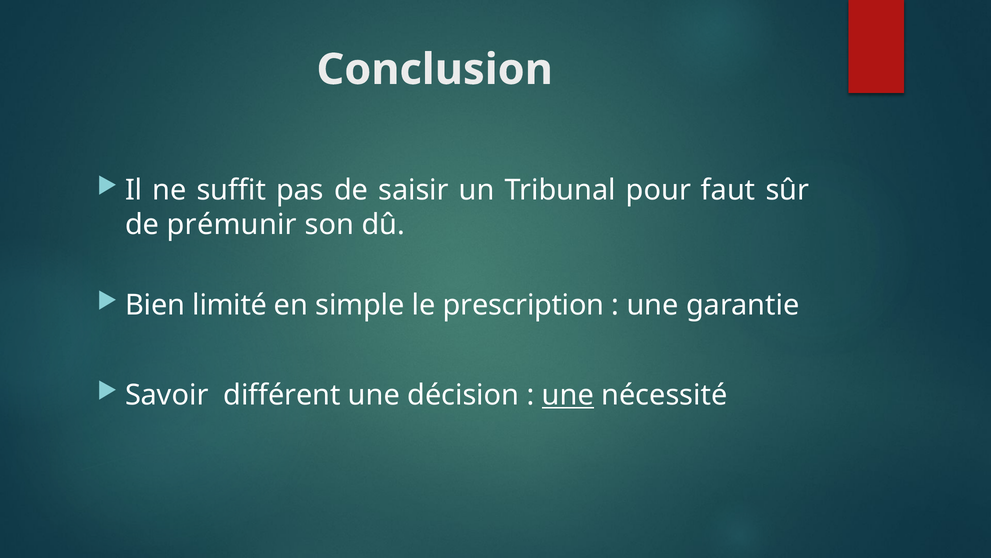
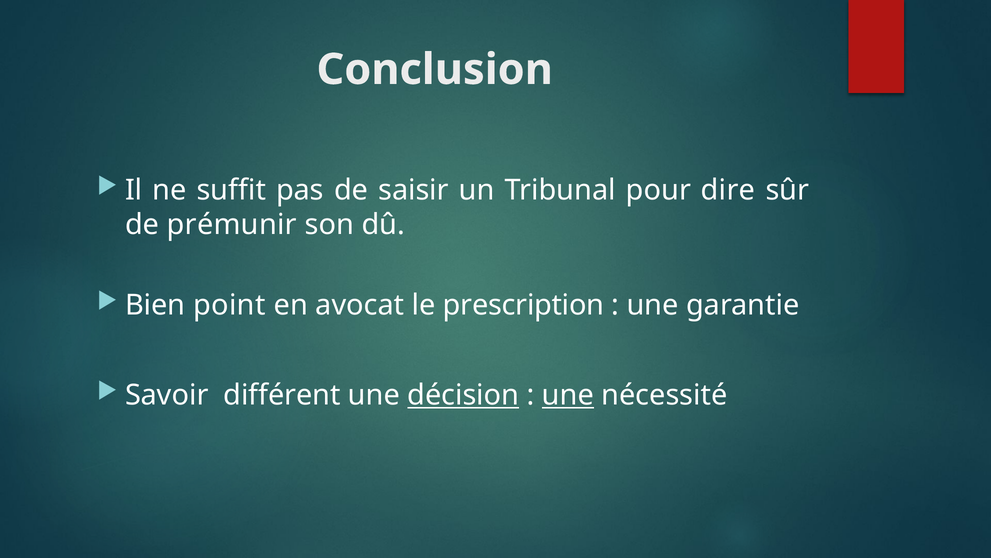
faut: faut -> dire (728, 190)
limité: limité -> point (229, 305)
simple: simple -> avocat (360, 305)
décision underline: none -> present (463, 395)
